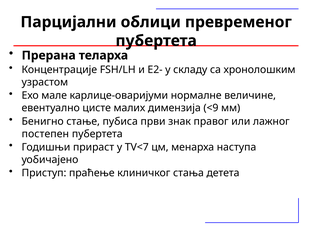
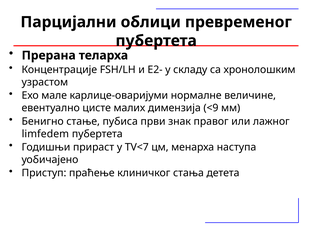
постепен: постепен -> limfedem (45, 134)
